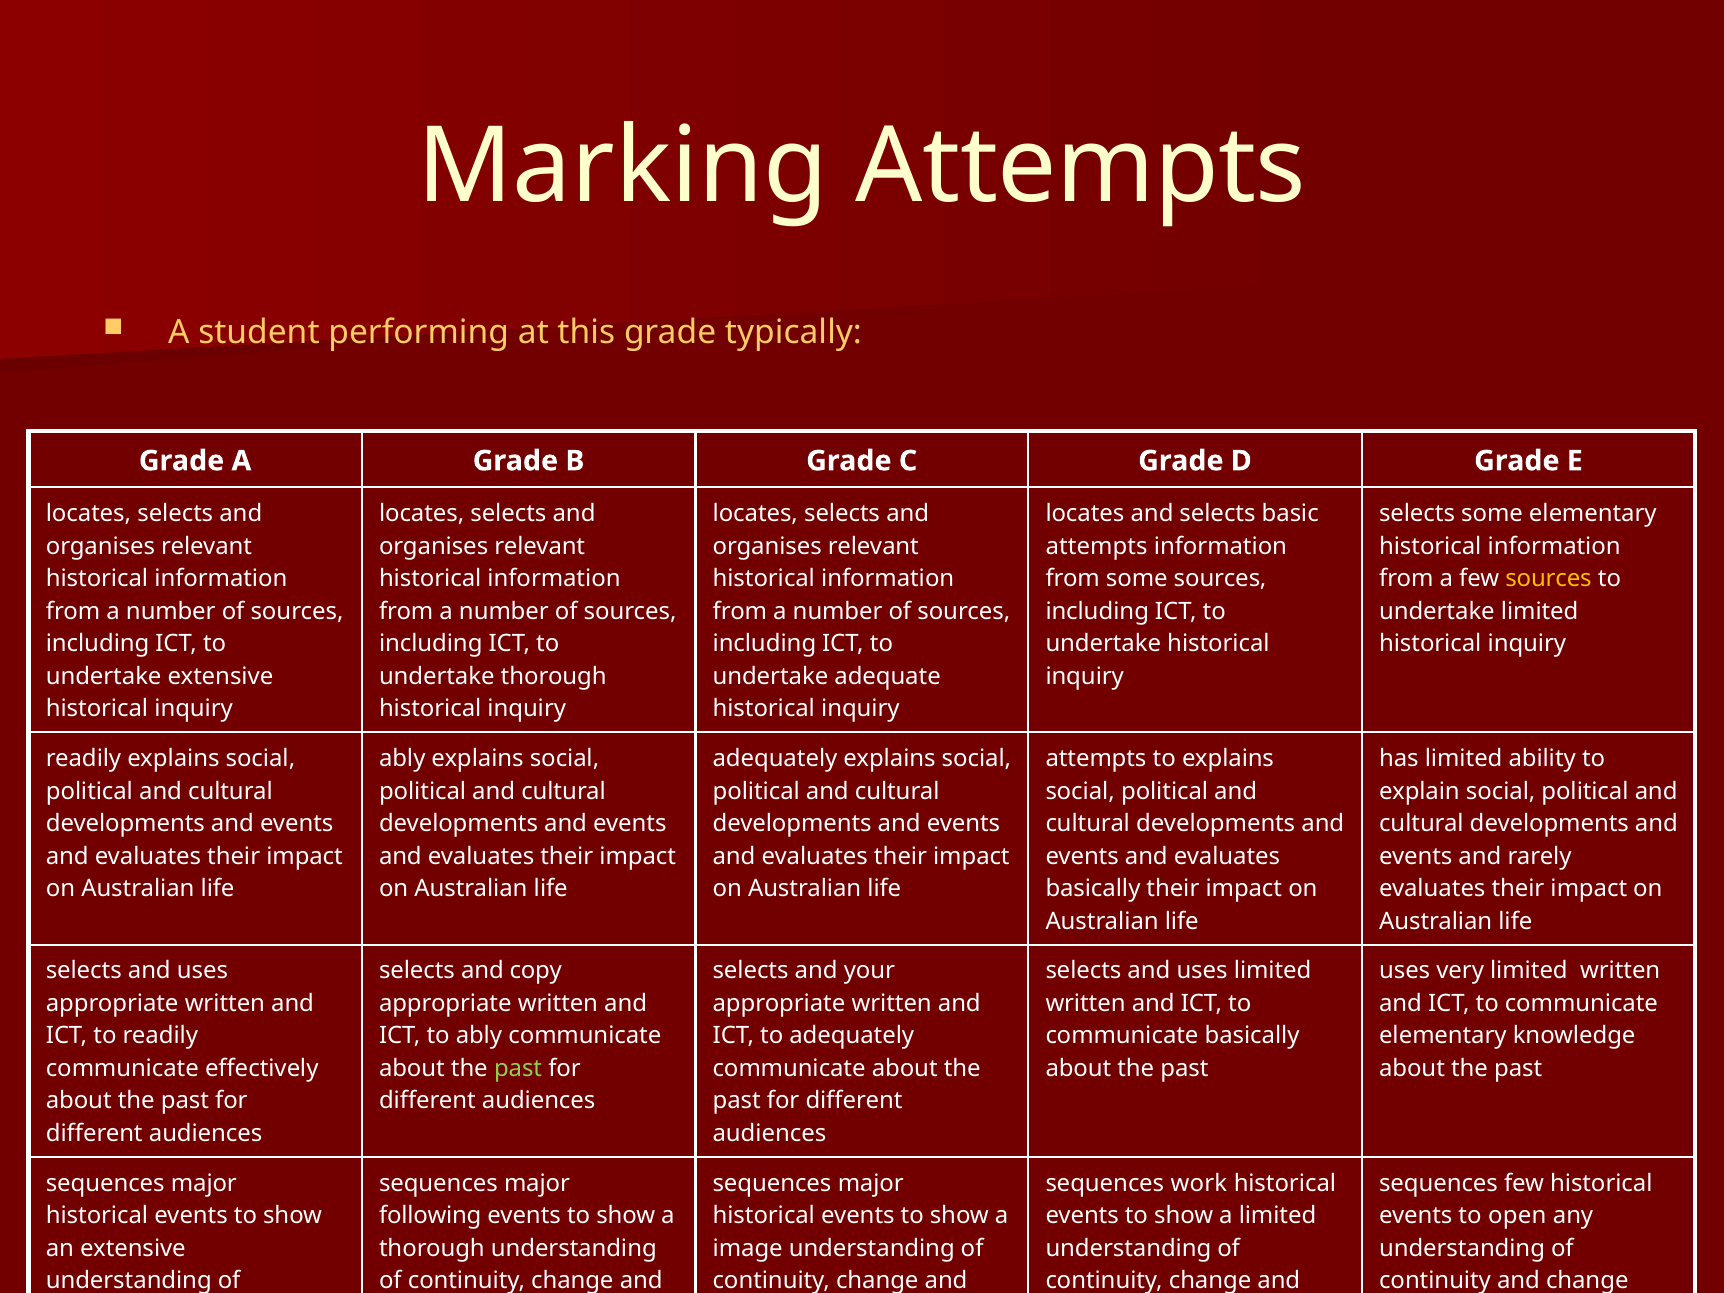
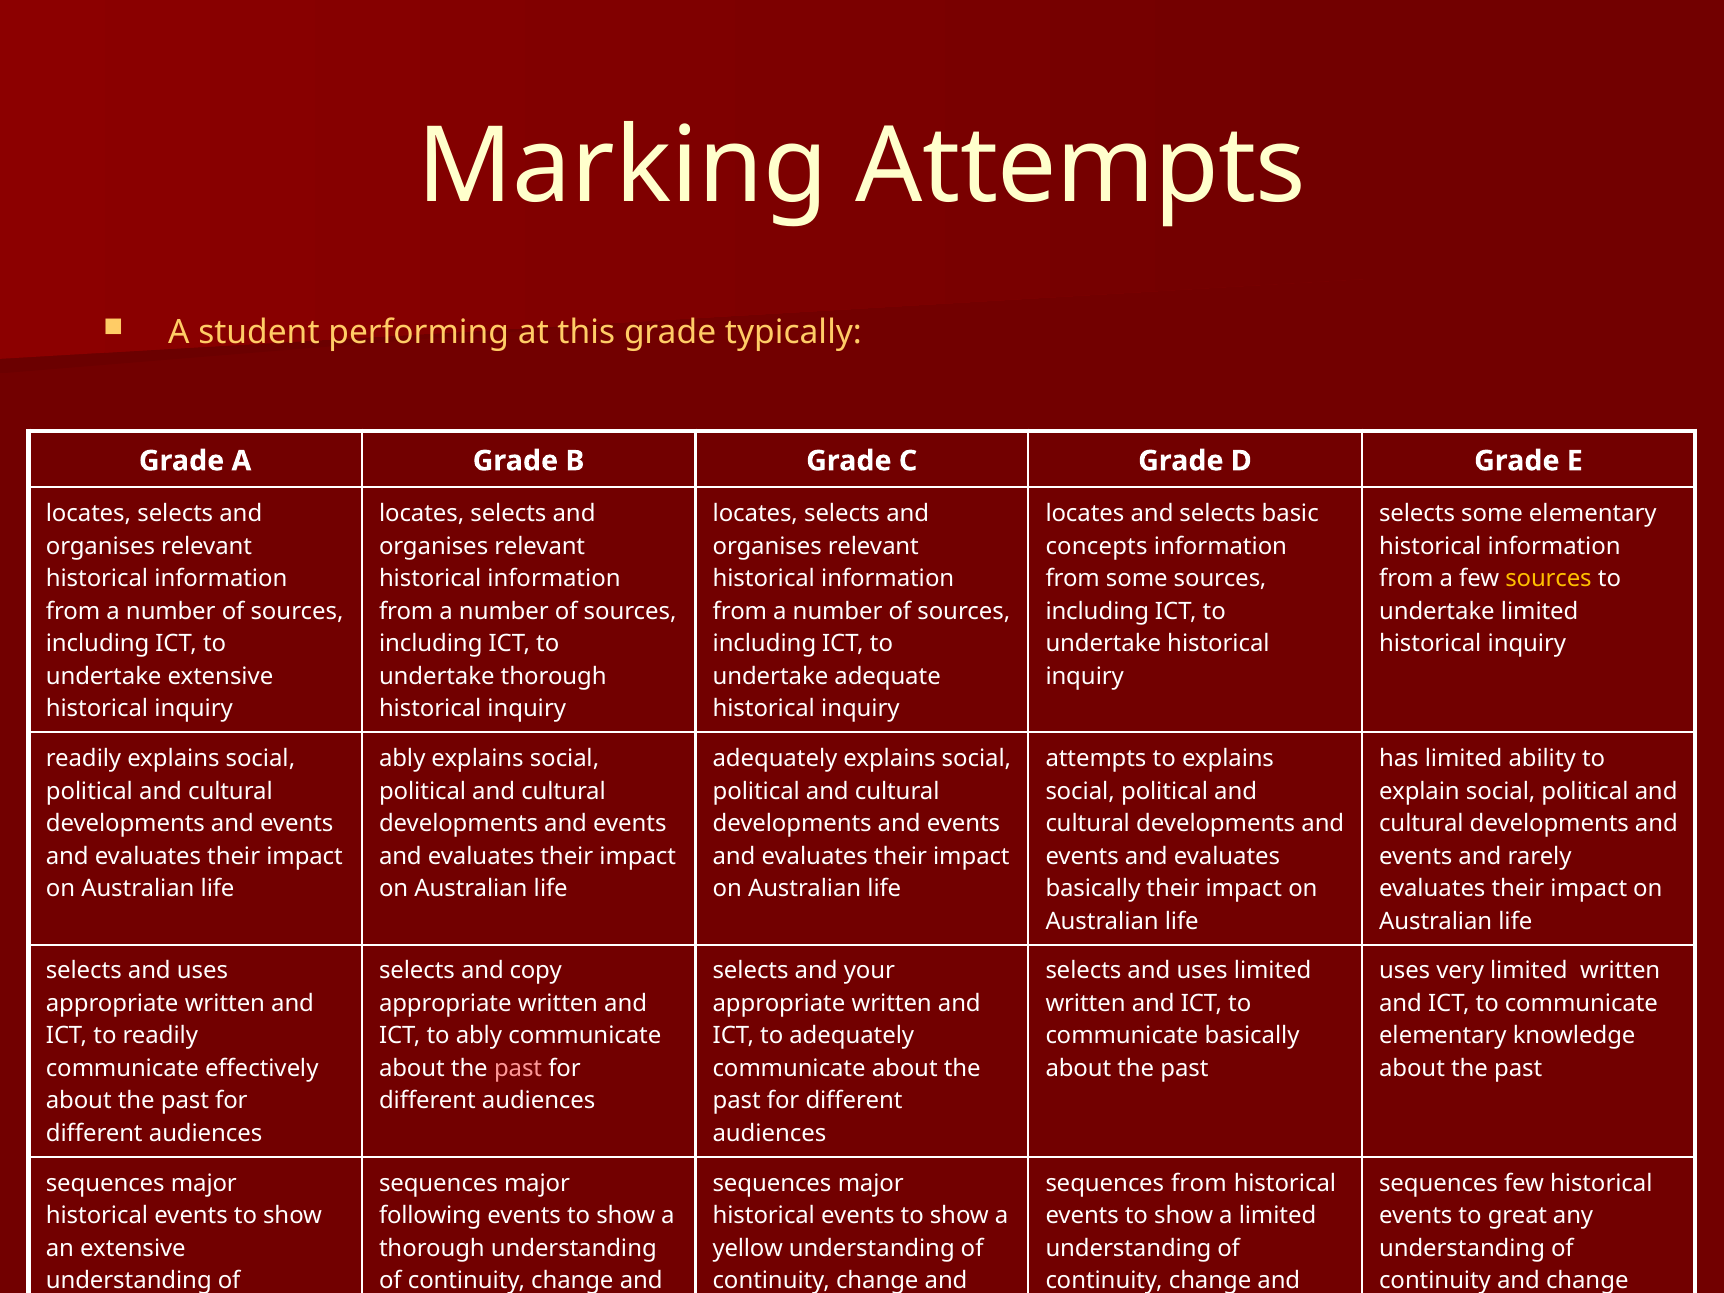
attempts: attempts -> concepts (1097, 546)
past colour: light green -> pink (518, 1069)
sequences work: work -> from (1199, 1183)
open: open -> great (1517, 1216)
image: image -> yellow (748, 1248)
